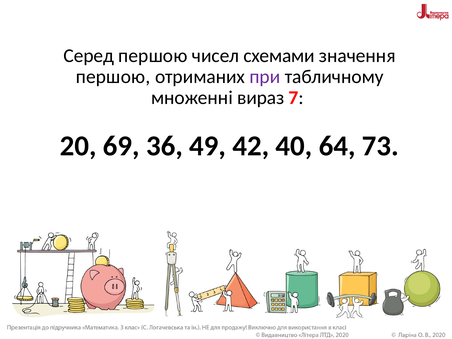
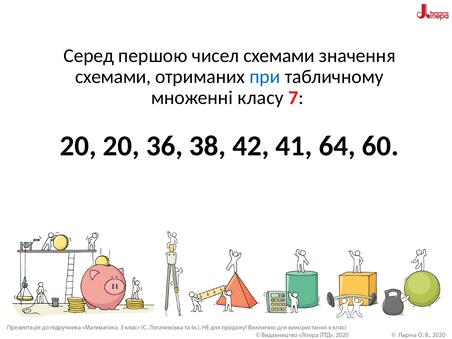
першою: першою -> схемами (113, 77)
при colour: purple -> blue (265, 77)
вираз: вираз -> класу (261, 98)
20 69: 69 -> 20 (121, 146)
49: 49 -> 38 (208, 146)
40: 40 -> 41 (294, 146)
73: 73 -> 60 (380, 146)
